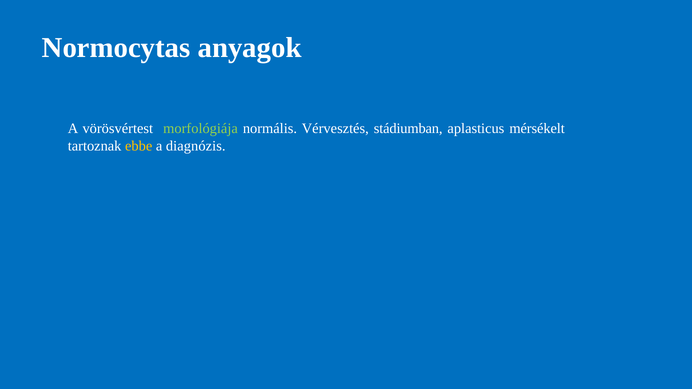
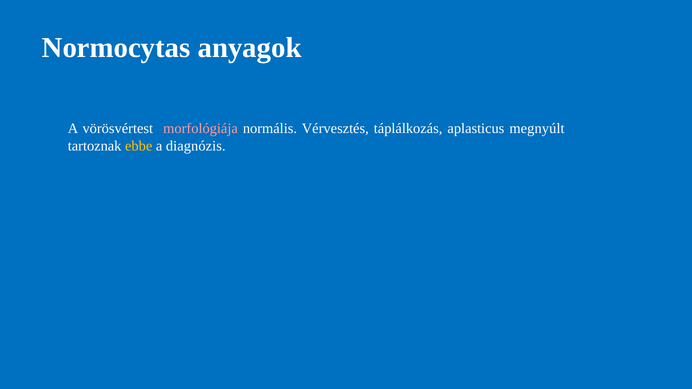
morfológiája colour: light green -> pink (200, 129)
stádiumban: stádiumban -> táplálkozás (408, 129)
mérsékelt: mérsékelt -> megnyúlt (537, 129)
